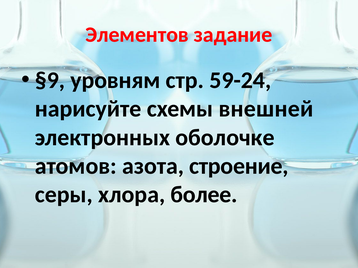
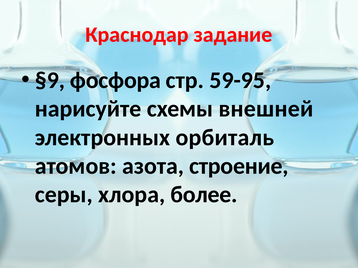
Элементов: Элементов -> Краснодар (137, 35)
уровням: уровням -> фосфора (115, 80)
59-24: 59-24 -> 59-95 (240, 80)
оболочке: оболочке -> орбиталь (225, 138)
